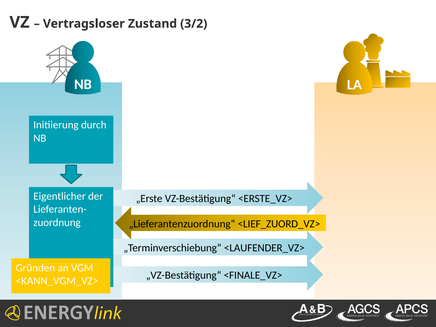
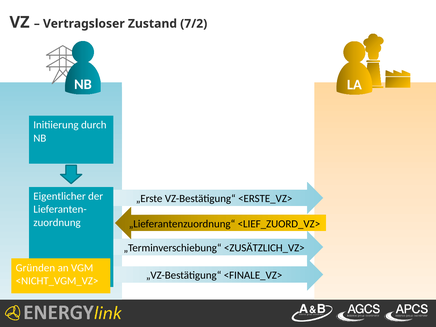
3/2: 3/2 -> 7/2 (194, 24)
<LAUFENDER_VZ>: <LAUFENDER_VZ> -> <ZUSÄTZLICH_VZ> (264, 248)
<KANN_VGM_VZ>: <KANN_VGM_VZ> -> <NICHT_VGM_VZ> (57, 281)
